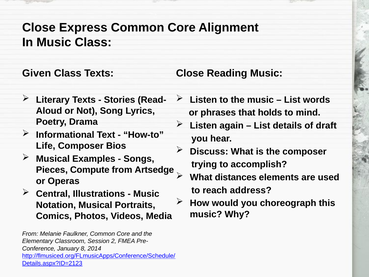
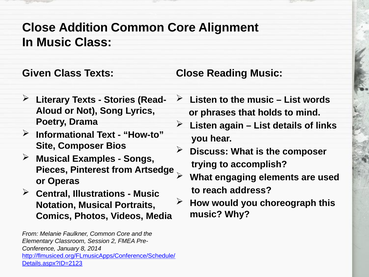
Express: Express -> Addition (83, 28)
draft: draft -> links (326, 125)
Life: Life -> Site (46, 146)
Compute: Compute -> Pinterest (90, 170)
distances: distances -> engaging (236, 177)
